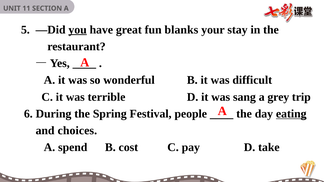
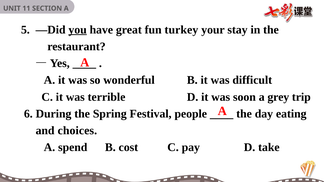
blanks: blanks -> turkey (181, 30)
sang: sang -> soon (244, 97)
eating underline: present -> none (291, 114)
